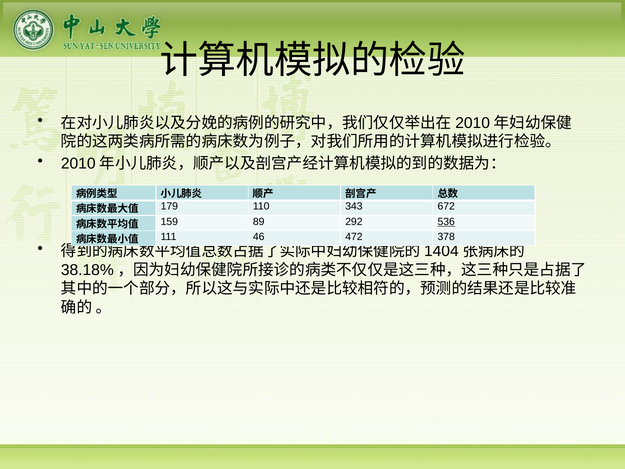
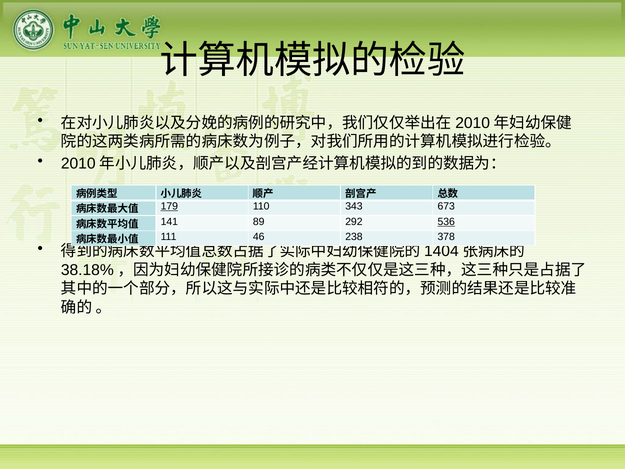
179 underline: none -> present (169, 206)
672: 672 -> 673 (446, 206)
159: 159 -> 141 (169, 221)
472: 472 -> 238 (354, 237)
